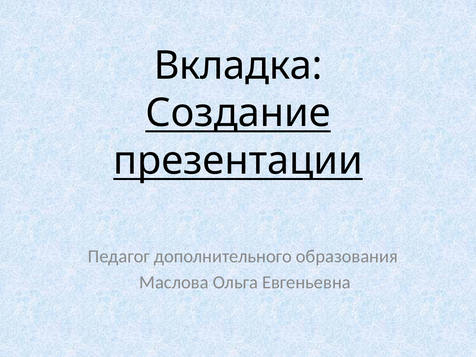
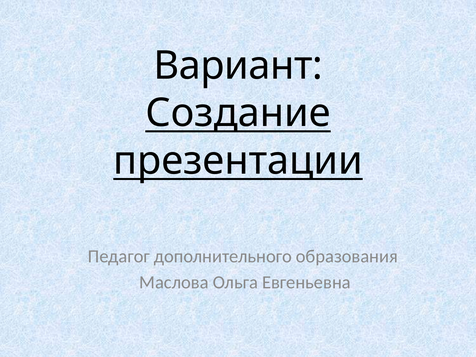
Вкладка: Вкладка -> Вариант (238, 66)
